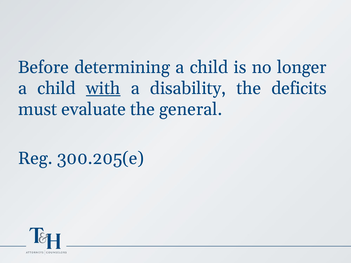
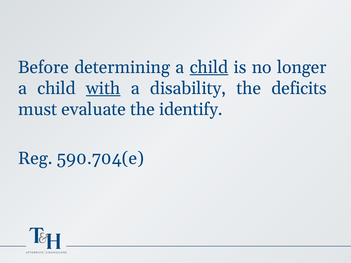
child underline: none -> present (209, 67)
general: general -> identify (191, 109)
300.205(e: 300.205(e -> 590.704(e (100, 159)
